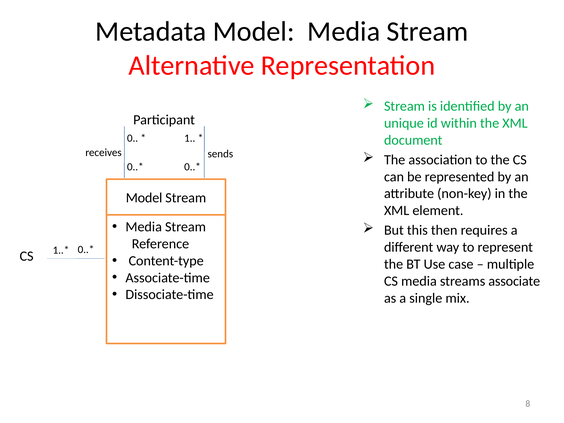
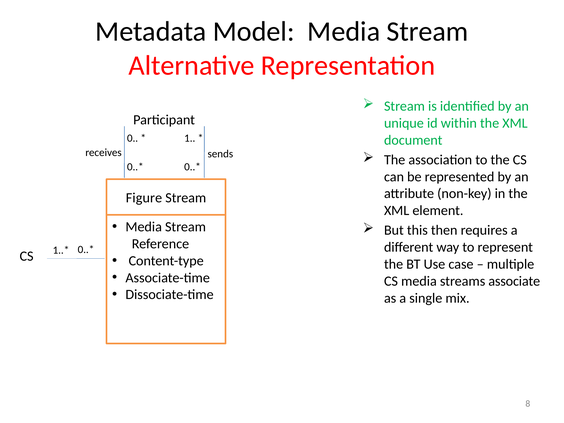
Model: Model -> Figure (144, 198)
